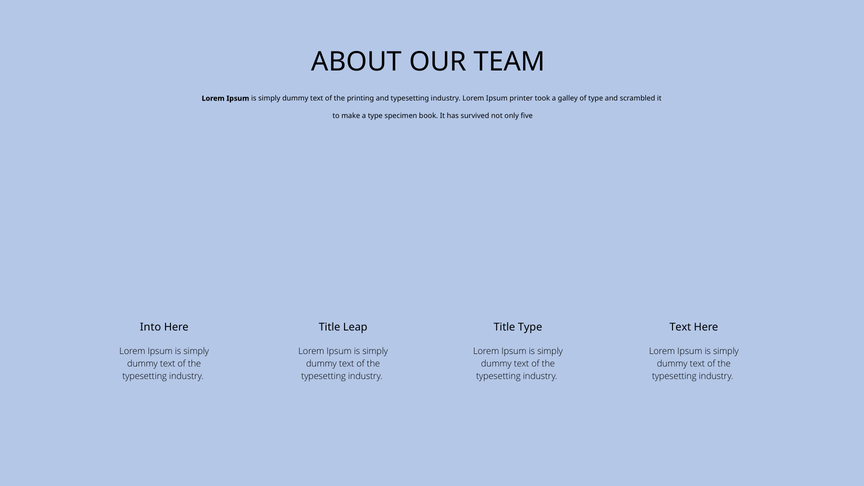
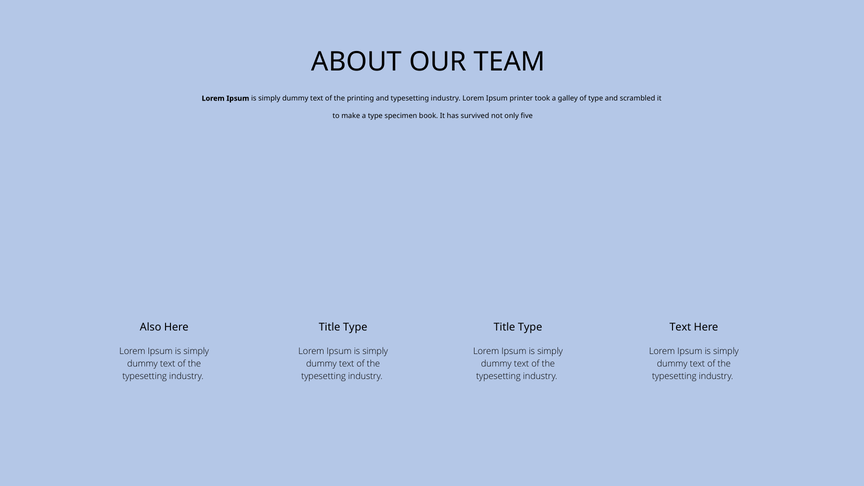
Into: Into -> Also (151, 327)
Leap: Leap -> Type (355, 327)
